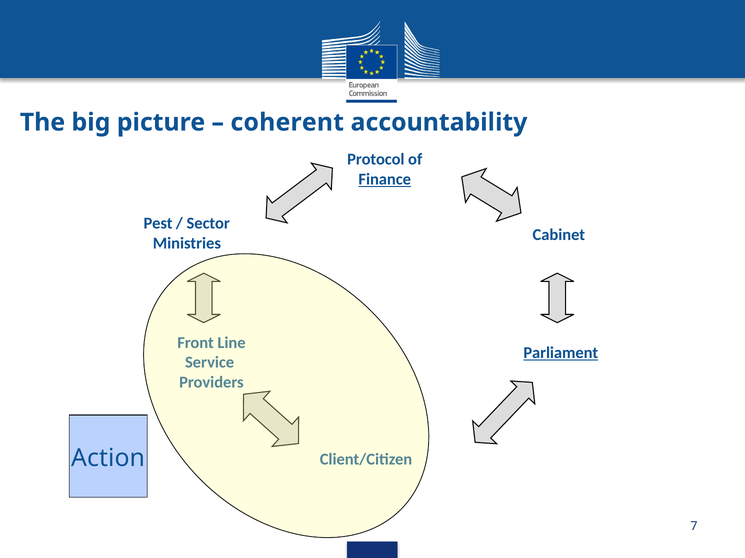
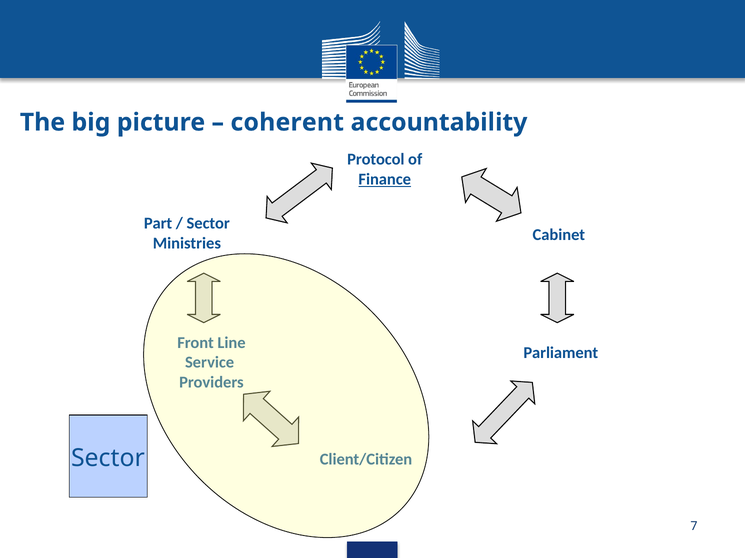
Pest: Pest -> Part (158, 224)
Parliament underline: present -> none (561, 353)
Action: Action -> Sector (108, 458)
